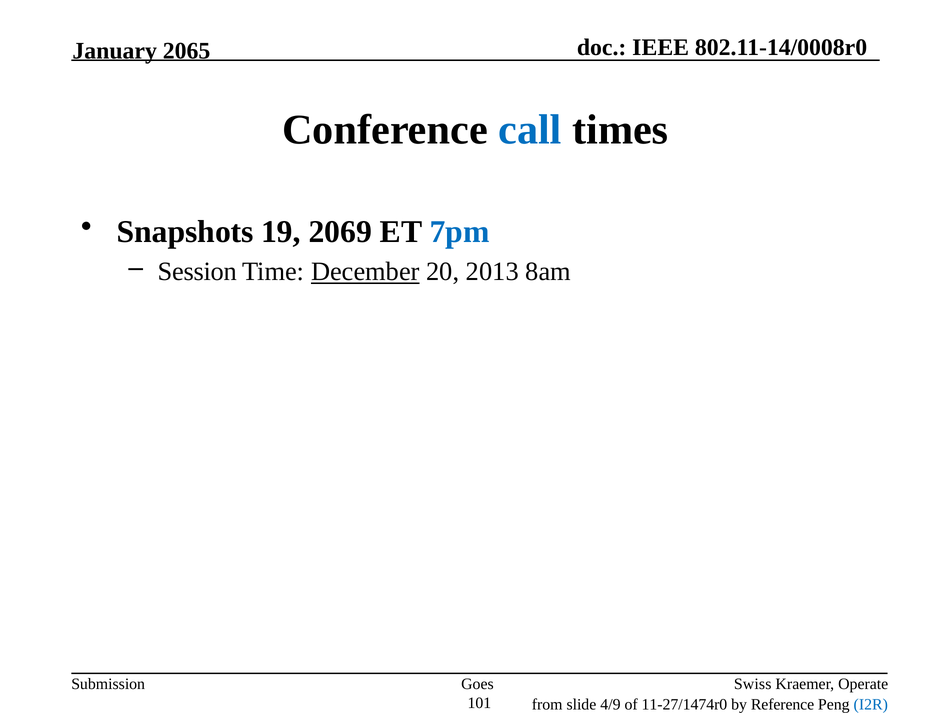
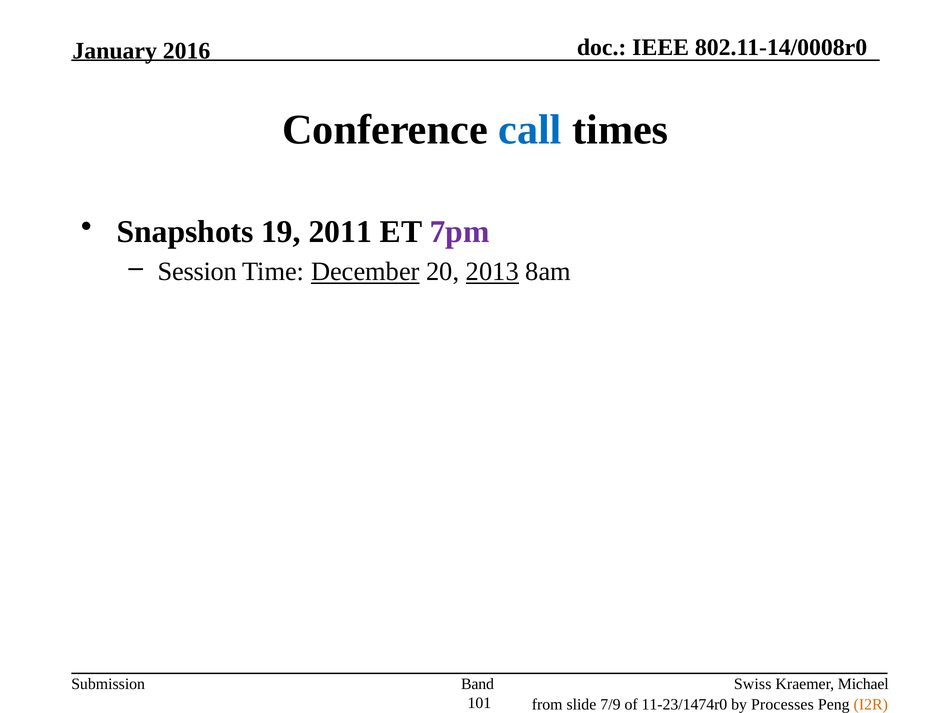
2065: 2065 -> 2016 (187, 51)
2069: 2069 -> 2011 (340, 232)
7pm colour: blue -> purple (460, 232)
2013 underline: none -> present (492, 272)
Goes: Goes -> Band (478, 684)
Operate: Operate -> Michael (863, 684)
4/9: 4/9 -> 7/9 (610, 705)
11-27/1474r0: 11-27/1474r0 -> 11-23/1474r0 (684, 705)
Reference: Reference -> Processes (782, 705)
I2R colour: blue -> orange (871, 705)
